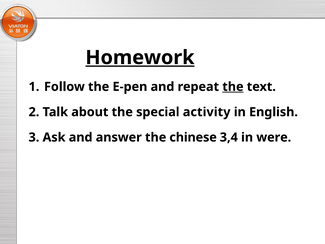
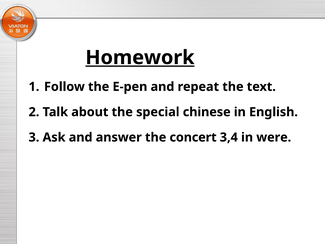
the underline: present -> none (233, 87)
activity: activity -> chinese (207, 112)
chinese: chinese -> concert (193, 137)
